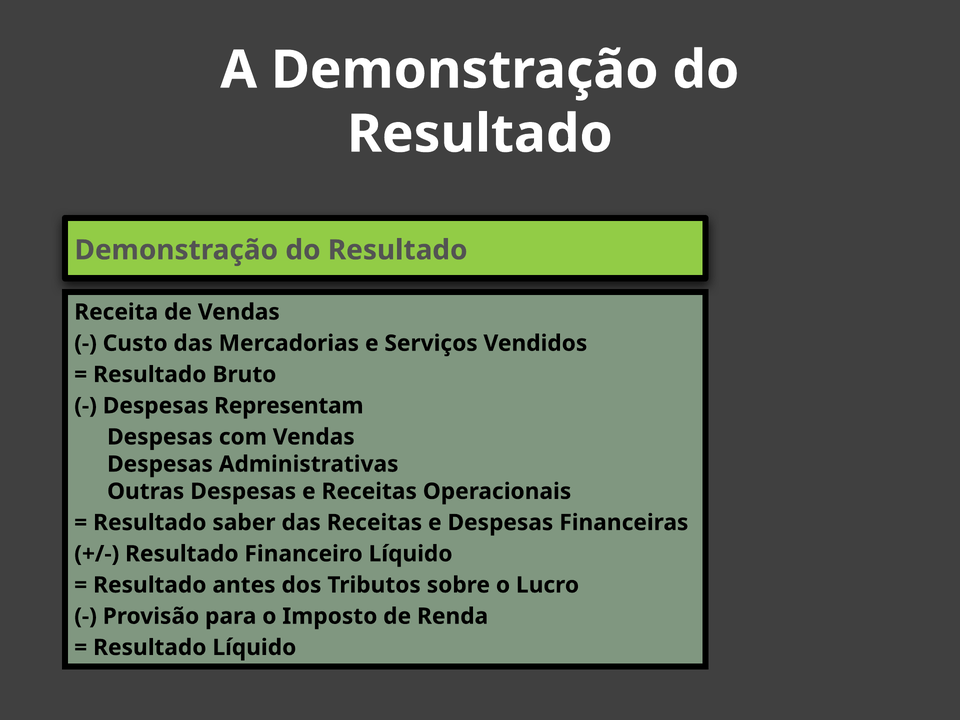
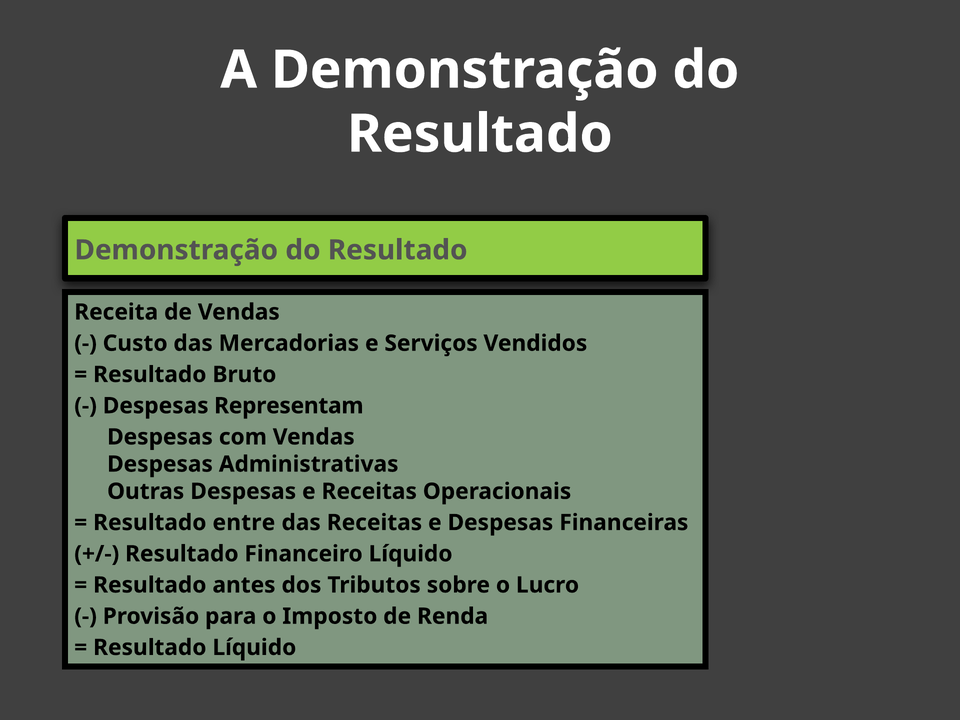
saber: saber -> entre (244, 523)
